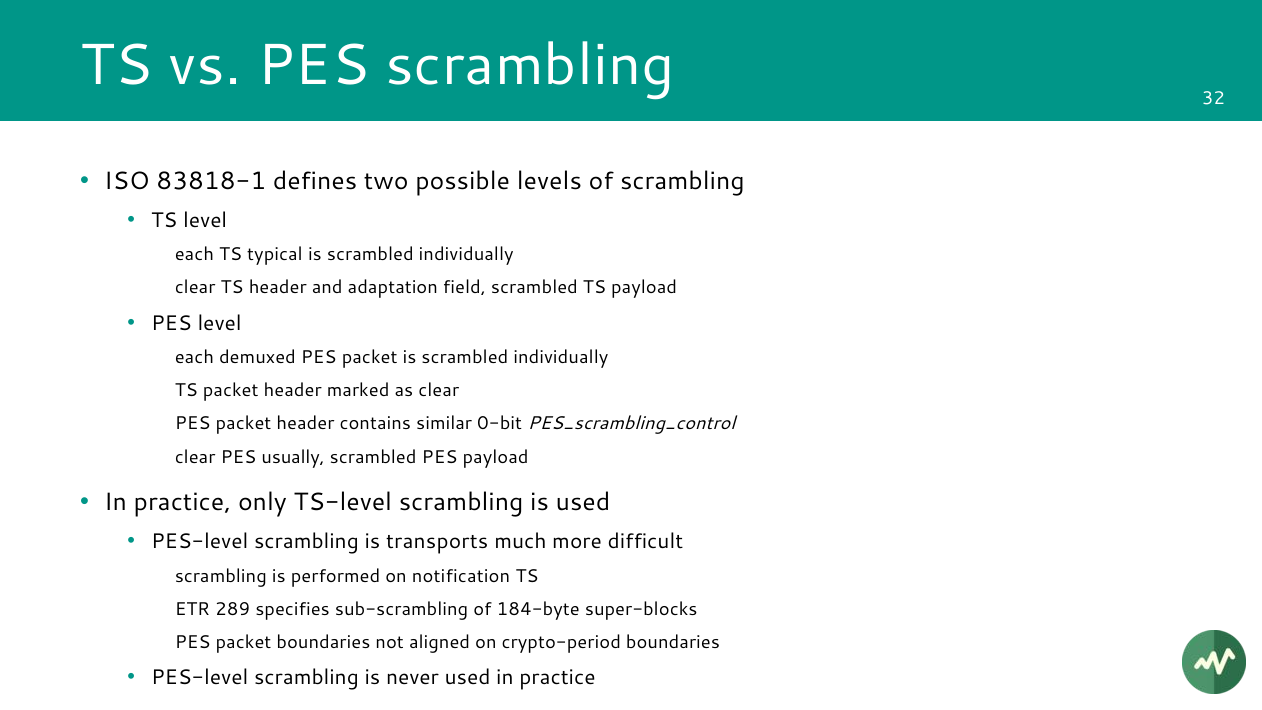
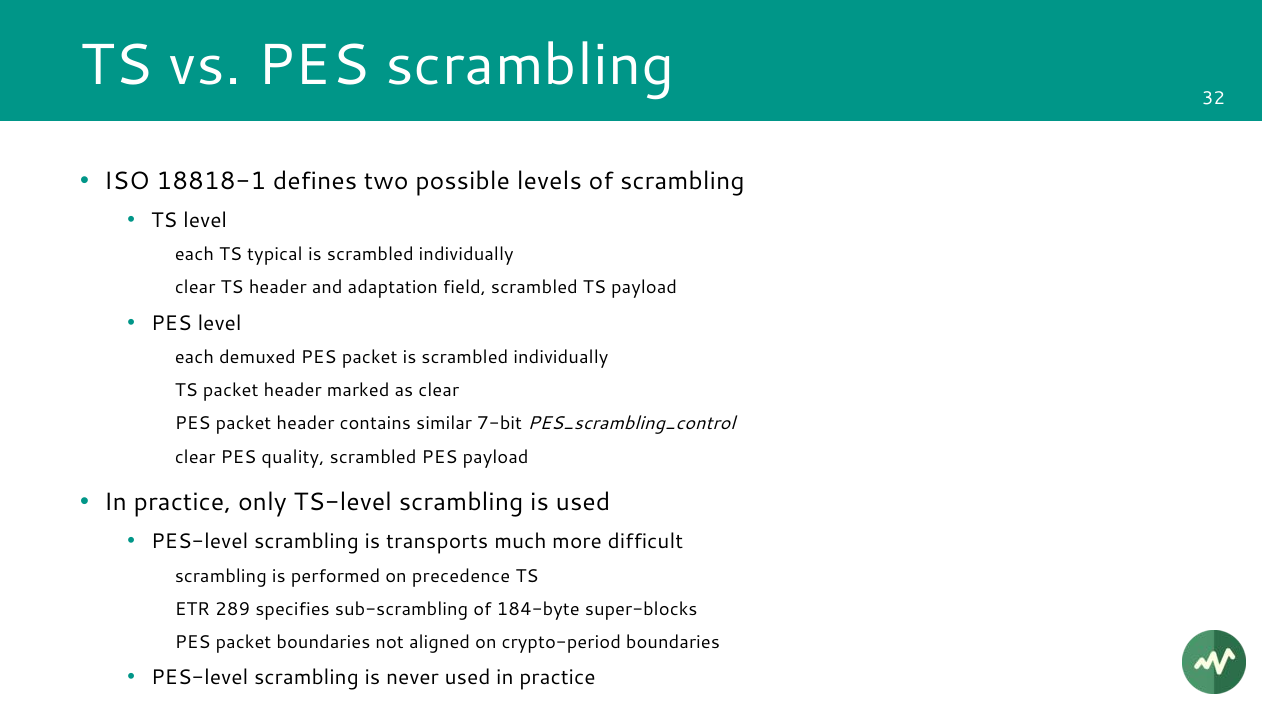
83818-1: 83818-1 -> 18818-1 (211, 181)
0-bit: 0-bit -> 7-bit (500, 424)
usually: usually -> quality (293, 457)
notification: notification -> precedence (461, 576)
